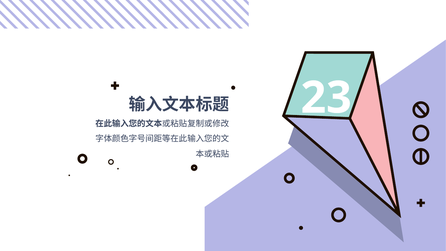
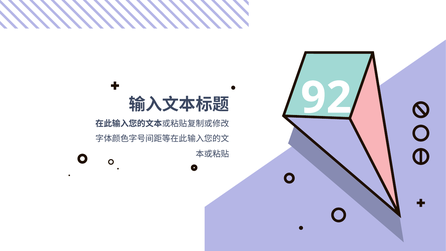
23: 23 -> 92 (326, 98)
